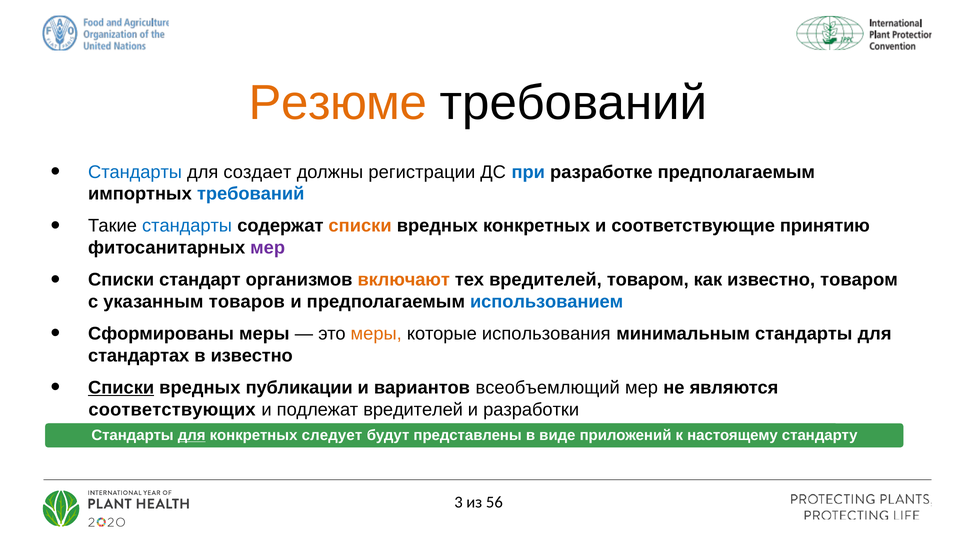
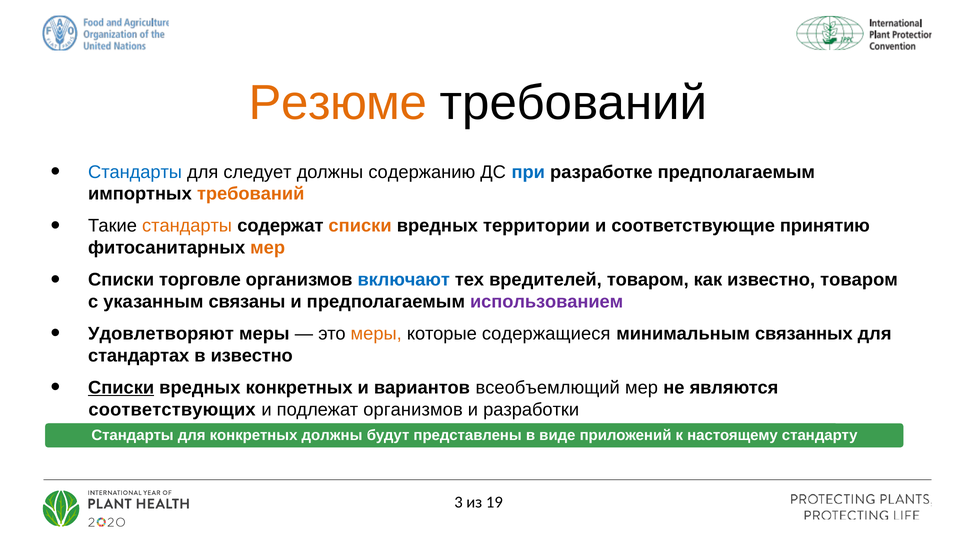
создает: создает -> следует (258, 172)
регистрации: регистрации -> содержанию (422, 172)
требований colour: blue -> orange (251, 194)
стандарты colour: blue -> orange (187, 226)
вредных конкретных: конкретных -> территории (536, 226)
мер colour: purple -> orange (268, 248)
стандарт: стандарт -> торговле (200, 280)
включают colour: orange -> blue (404, 280)
товаров: товаров -> связаны (247, 301)
использованием colour: blue -> purple (547, 301)
Сформированы: Сформированы -> Удовлетворяют (161, 333)
использования: использования -> содержащиеся (546, 333)
минимальным стандарты: стандарты -> связанных (804, 333)
вредных публикации: публикации -> конкретных (299, 387)
подлежат вредителей: вредителей -> организмов (413, 409)
для underline: present -> none (192, 435)
следует: следует -> должны (332, 435)
56: 56 -> 19 (494, 502)
